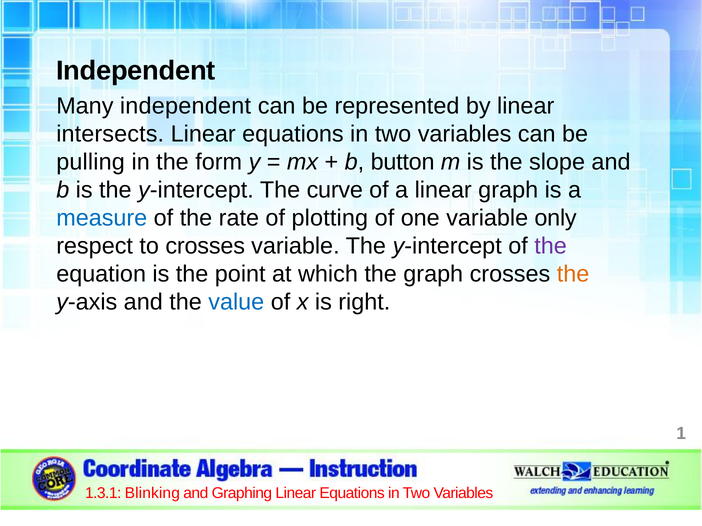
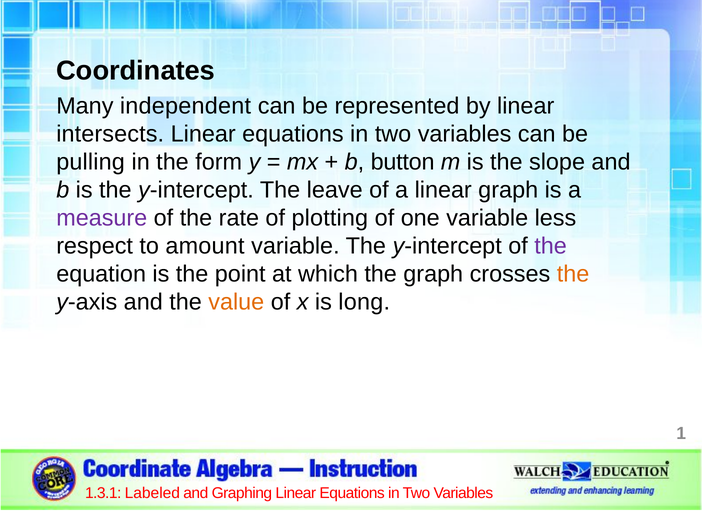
Independent: Independent -> Coordinates (136, 71)
curve: curve -> leave (335, 190)
measure colour: blue -> purple (102, 218)
only: only -> less (555, 218)
to crosses: crosses -> amount (205, 246)
value colour: blue -> orange (236, 302)
right: right -> long (364, 302)
Blinking: Blinking -> Labeled (152, 494)
